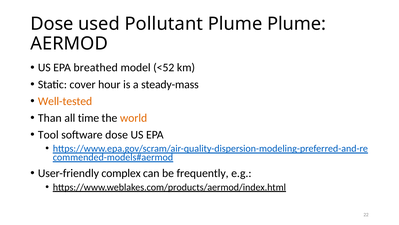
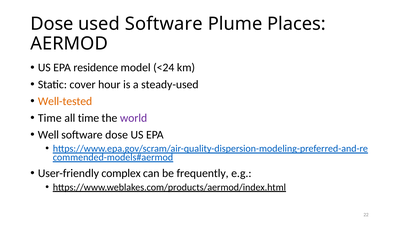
used Pollutant: Pollutant -> Software (164, 24)
Plume Plume: Plume -> Places (296, 24)
breathed: breathed -> residence (96, 67)
<52: <52 -> <24 (164, 67)
steady-mass: steady-mass -> steady-used (170, 84)
Than: Than -> Time (50, 118)
world colour: orange -> purple (134, 118)
Tool: Tool -> Well (48, 134)
